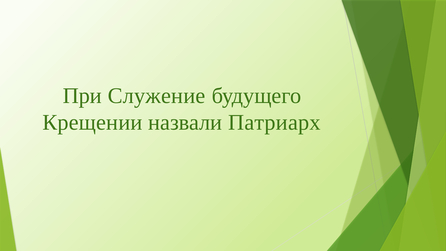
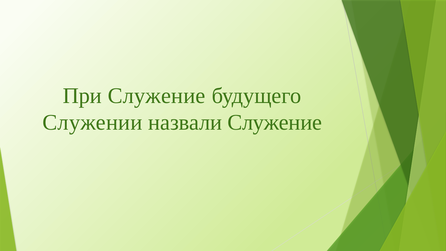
Крещении: Крещении -> Служении (92, 122)
назвали Патриарх: Патриарх -> Служение (275, 122)
